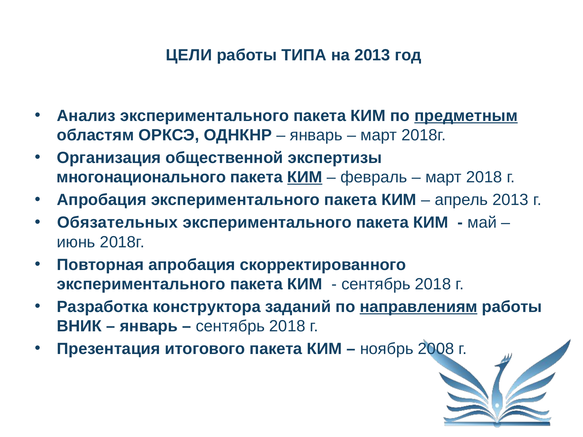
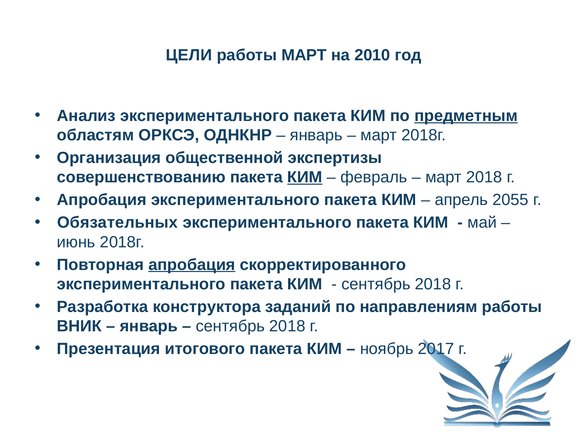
работы ТИПА: ТИПА -> МАРТ (304, 55)
на 2013: 2013 -> 2010 (372, 55)
многонационального: многонационального -> совершенствованию (141, 177)
апрель 2013: 2013 -> 2055 (511, 200)
апробация underline: none -> present (192, 265)
направлениям underline: present -> none (419, 307)
2008: 2008 -> 2017 (436, 349)
